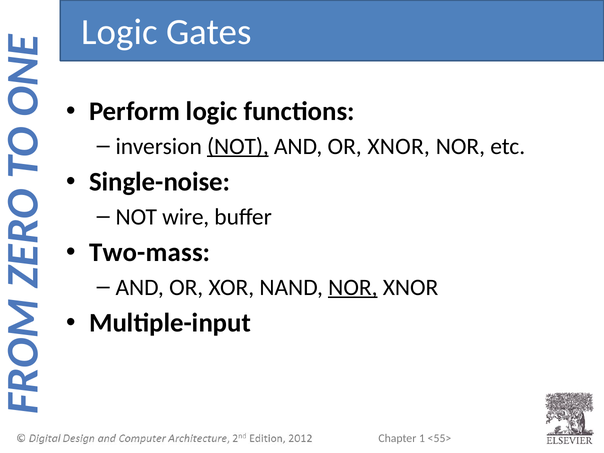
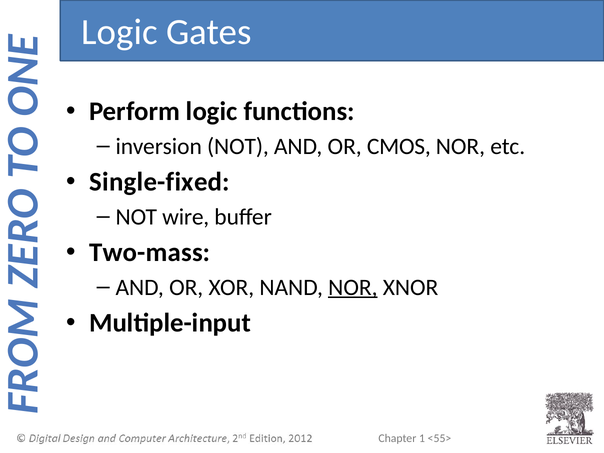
NOT underline: present -> none (238, 146)
OR XNOR: XNOR -> CMOS (399, 146)
Single-noise: Single-noise -> Single-fixed (160, 182)
